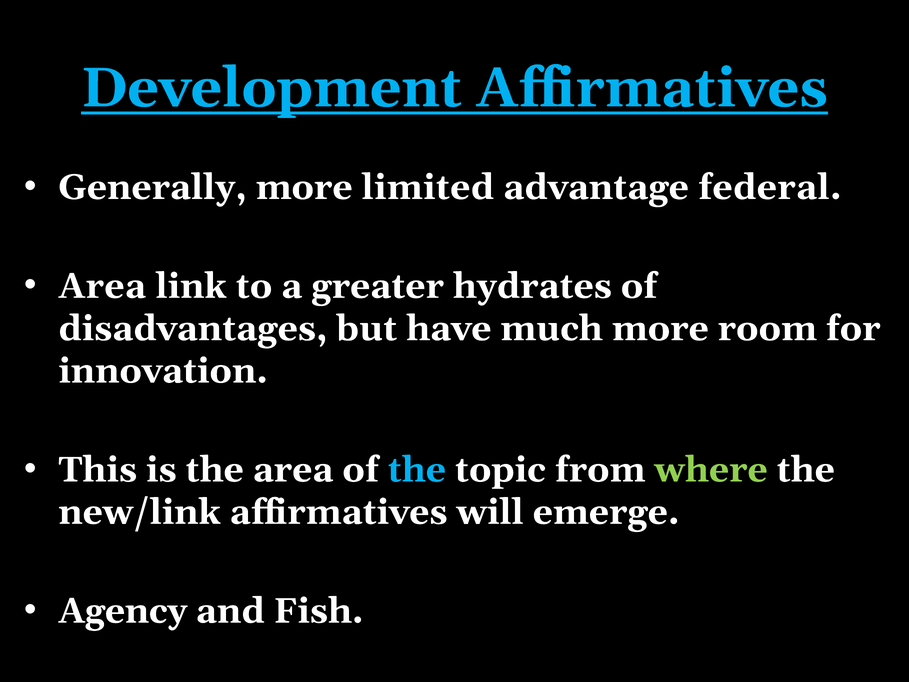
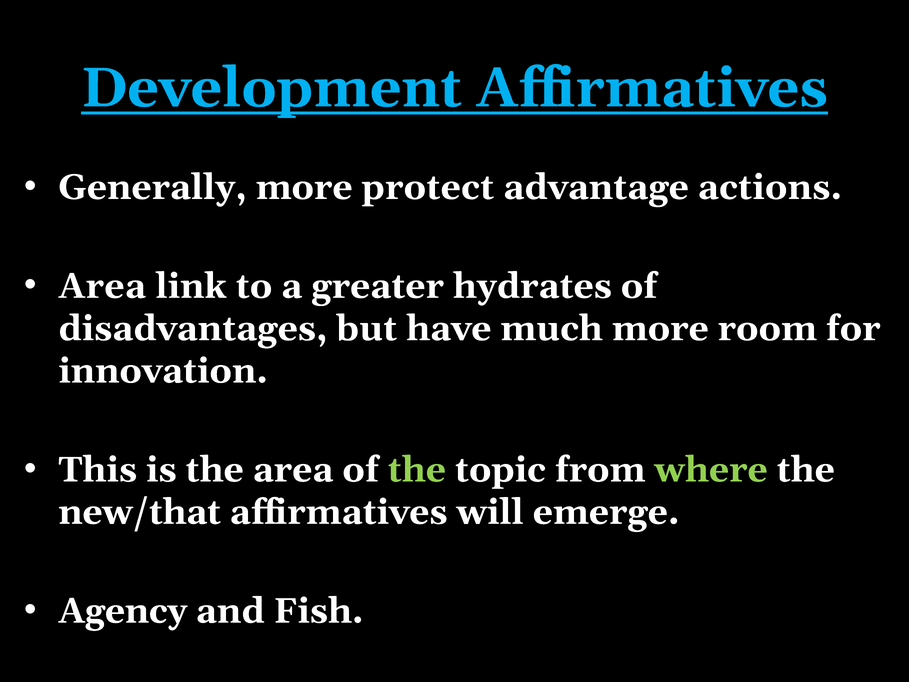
limited: limited -> protect (428, 187)
federal: federal -> actions (770, 187)
the colour: light blue -> light green (417, 470)
new/link: new/link -> new/that (140, 512)
